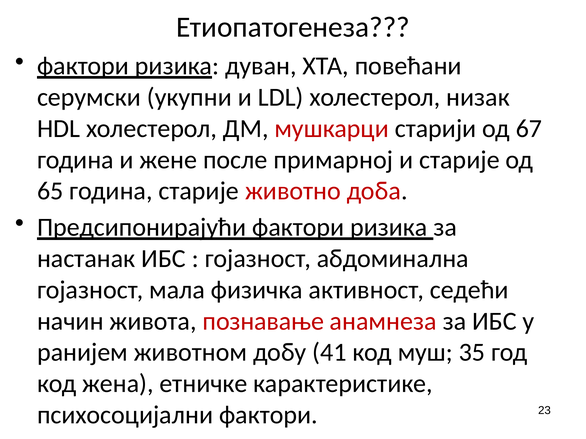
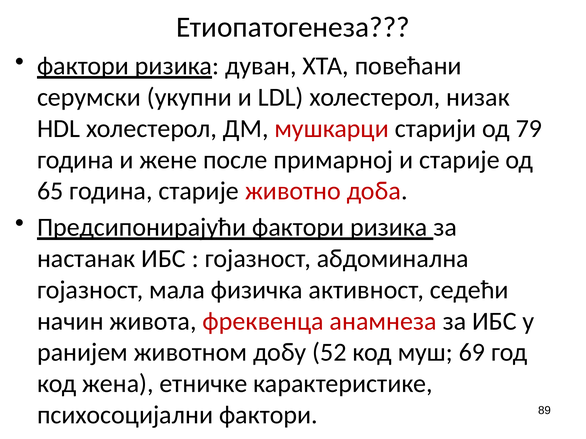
67: 67 -> 79 (529, 129)
познавање: познавање -> фреквенца (263, 321)
41: 41 -> 52 (329, 353)
35: 35 -> 69 (472, 353)
23: 23 -> 89 (544, 411)
